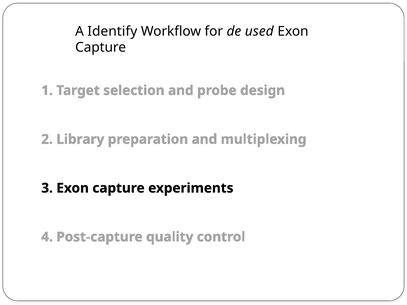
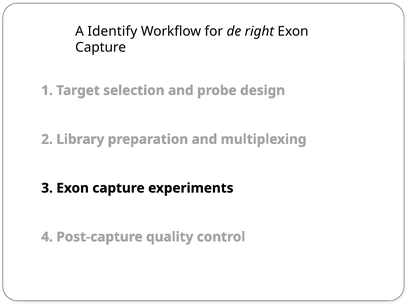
used: used -> right (259, 31)
